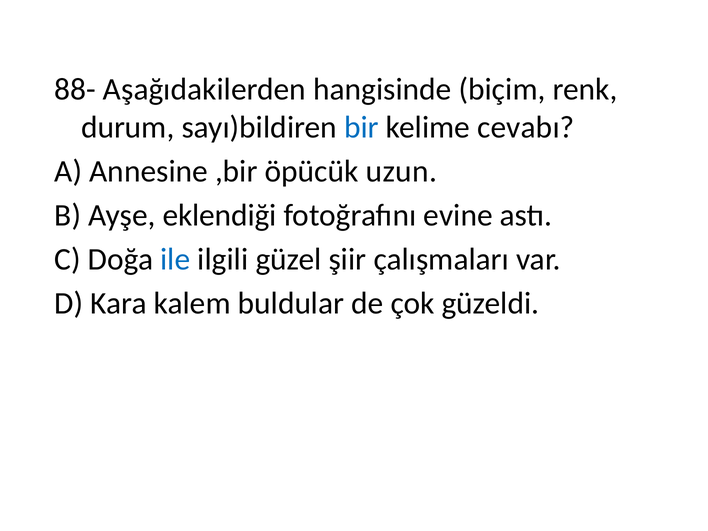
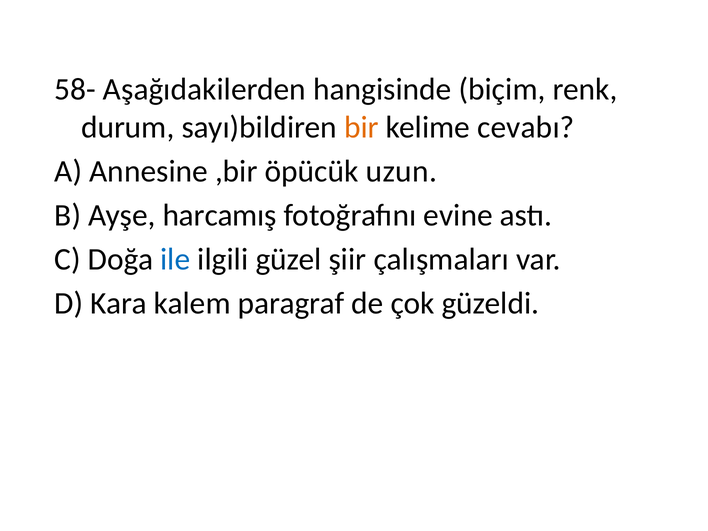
88-: 88- -> 58- (75, 89)
bir colour: blue -> orange (361, 127)
eklendiği: eklendiği -> harcamış (220, 215)
buldular: buldular -> paragraf (291, 303)
